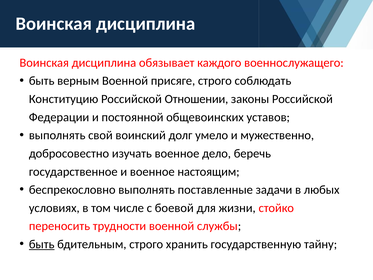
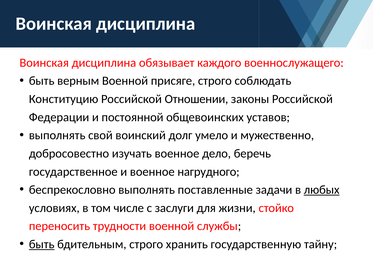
настоящим: настоящим -> нагрудного (208, 171)
любых underline: none -> present (322, 190)
боевой: боевой -> заслуги (174, 208)
